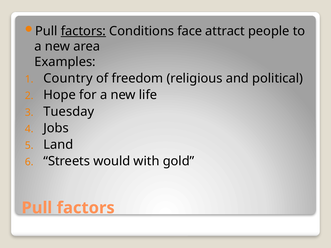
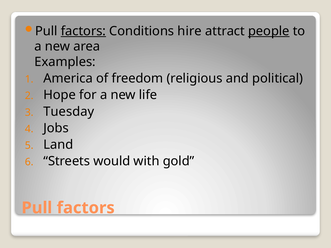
face: face -> hire (190, 31)
people underline: none -> present (269, 31)
Country: Country -> America (68, 79)
